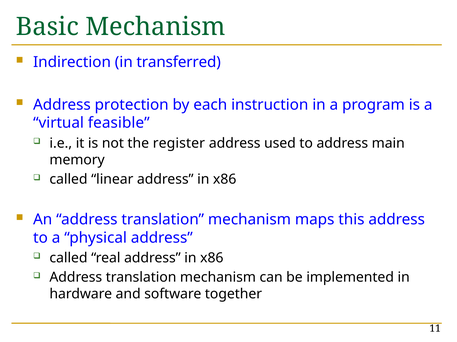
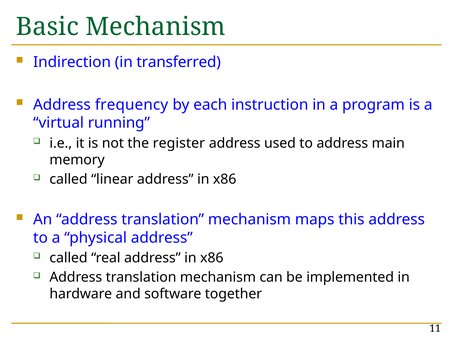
protection: protection -> frequency (132, 105)
feasible: feasible -> running (119, 123)
